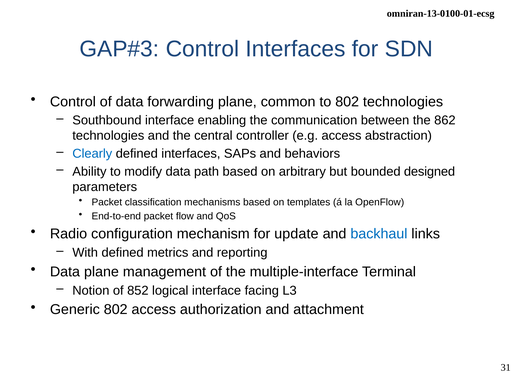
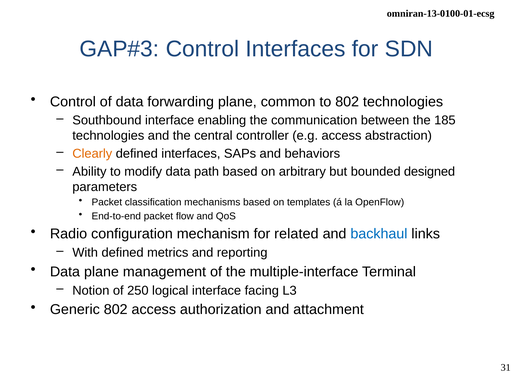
862: 862 -> 185 (445, 121)
Clearly colour: blue -> orange (92, 154)
update: update -> related (296, 234)
852: 852 -> 250 (138, 291)
